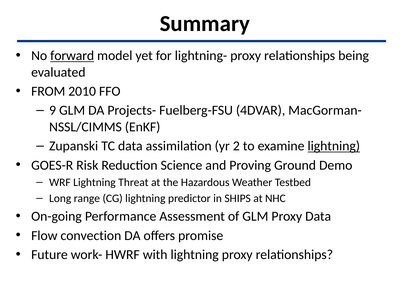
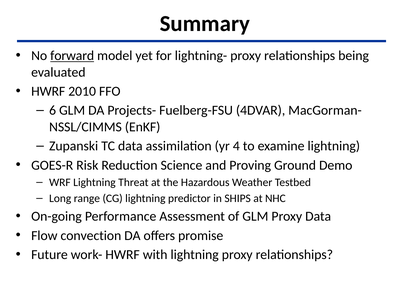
FROM: FROM -> HWRF (48, 91)
9: 9 -> 6 (53, 110)
2: 2 -> 4 (236, 146)
lightning underline: present -> none (334, 146)
